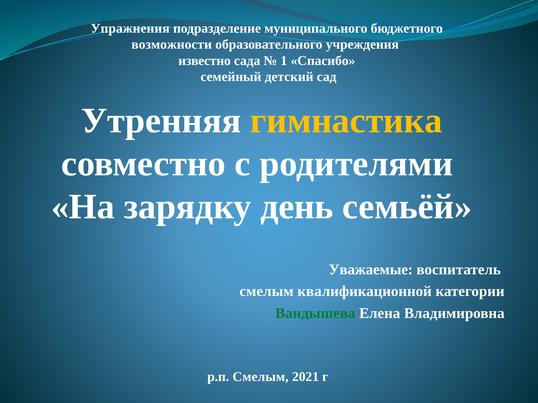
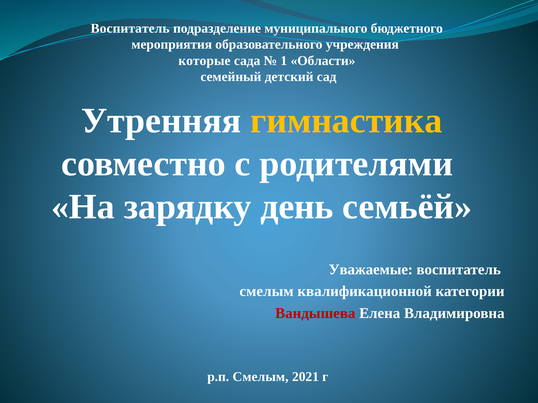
Упражнения: Упражнения -> Воспитатель (130, 28)
возможности: возможности -> мероприятия (172, 45)
известно: известно -> которые (204, 61)
Спасибо: Спасибо -> Области (323, 61)
Вандышева colour: green -> red (315, 314)
